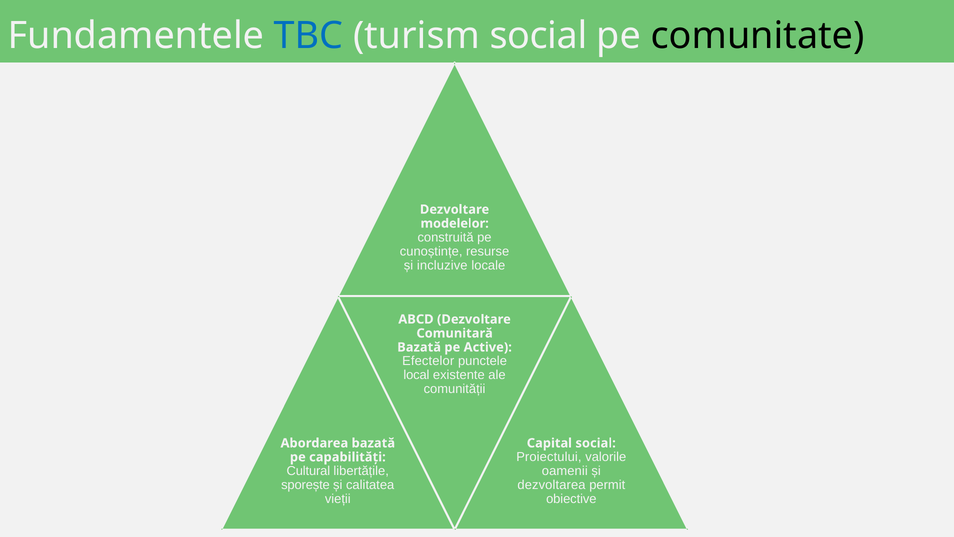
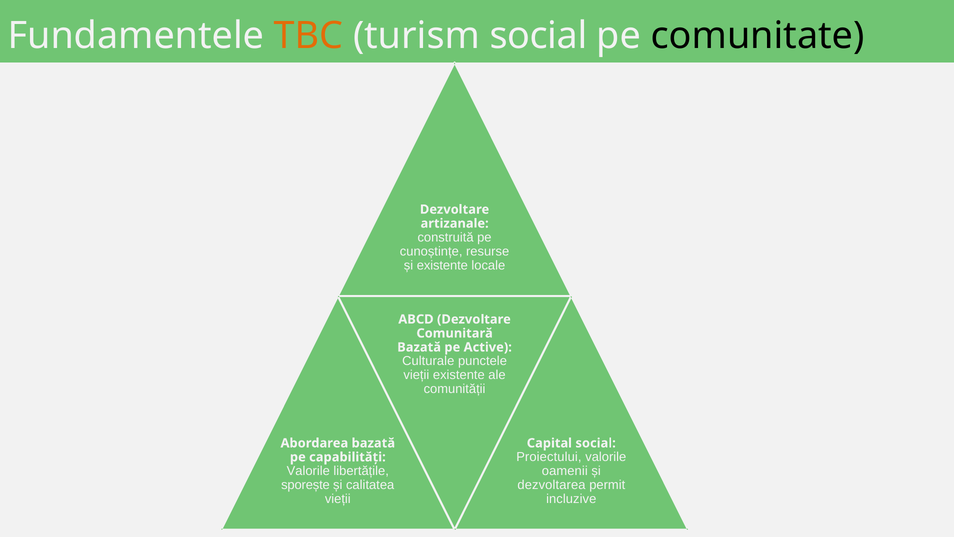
TBC colour: blue -> orange (309, 36)
modelelor: modelelor -> artizanale (455, 223)
și incluzive: incluzive -> existente (442, 265)
Efectelor: Efectelor -> Culturale (428, 361)
local: local -> vieții (416, 375)
Cultural: Cultural -> Valorile (308, 471)
obiective: obiective -> incluzive (571, 499)
